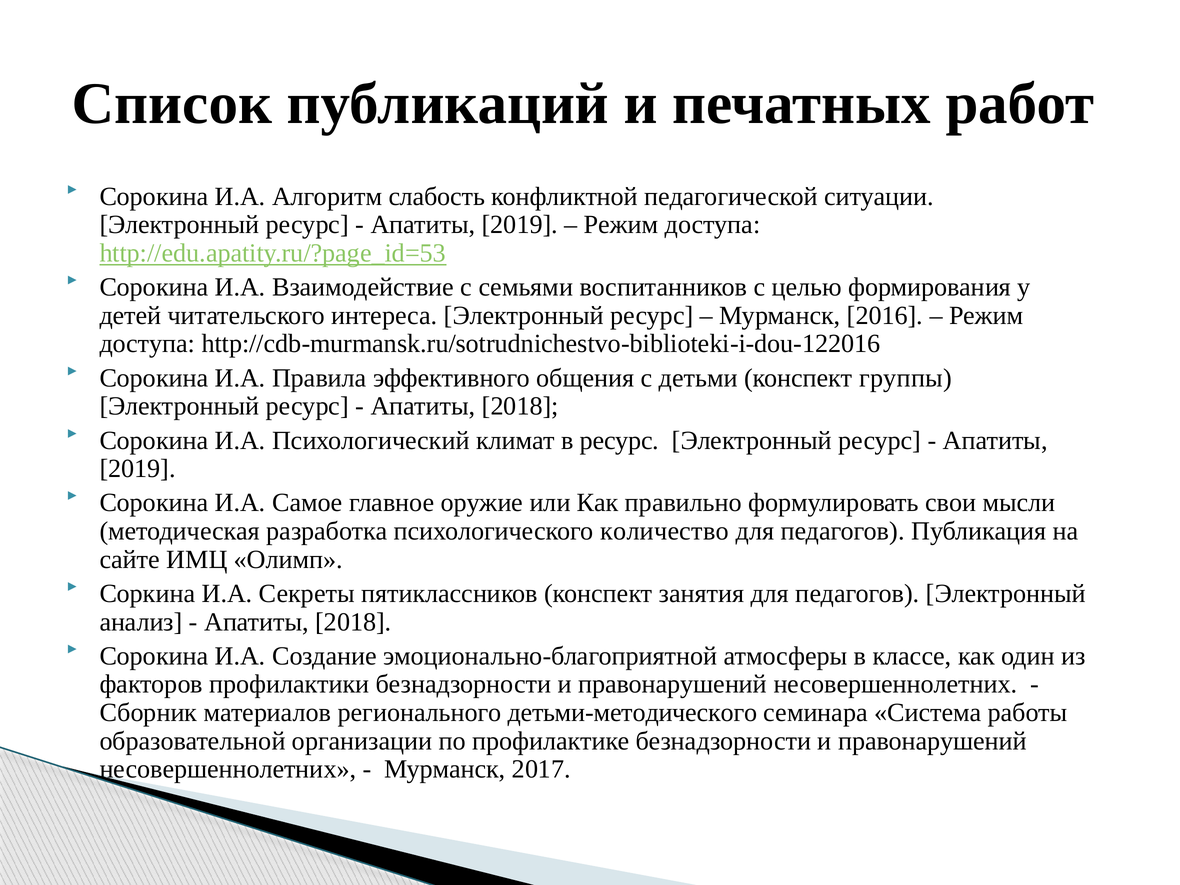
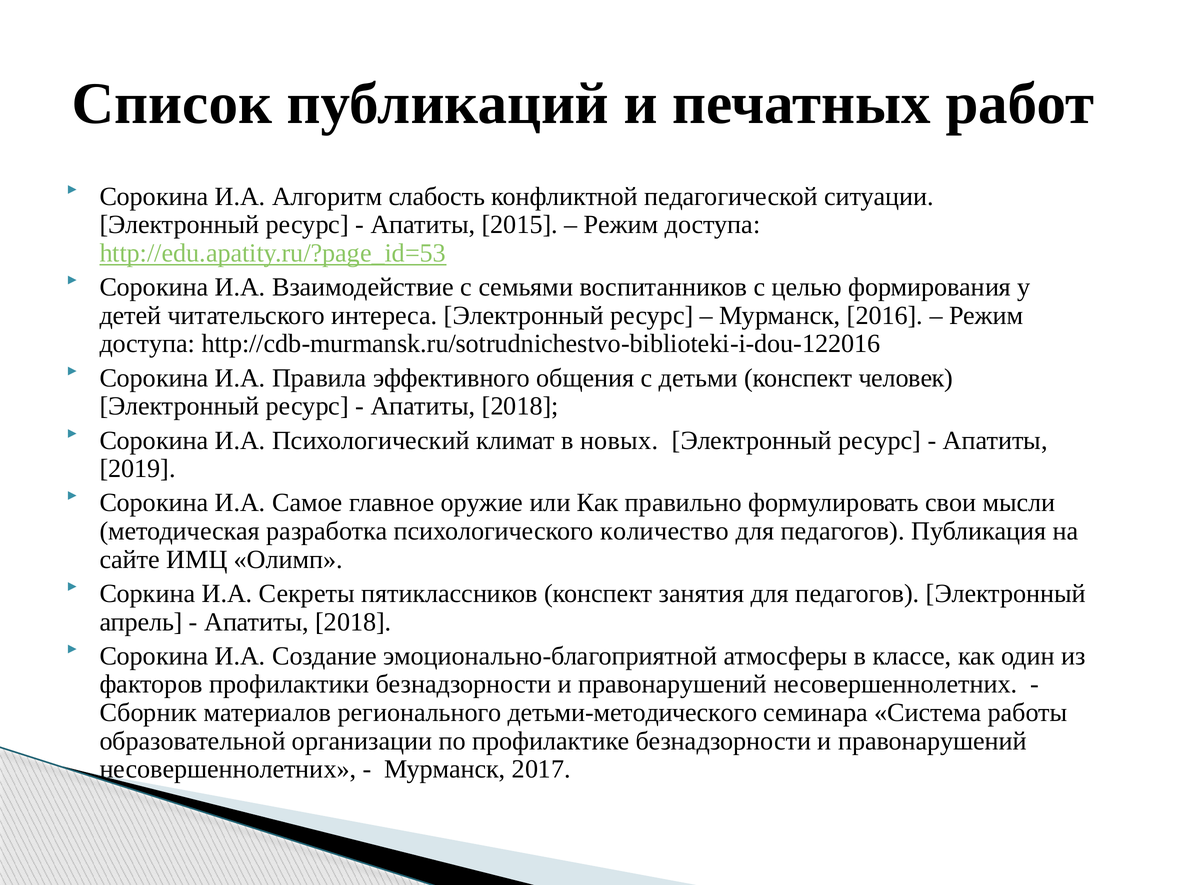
2019: 2019 -> 2015 (520, 225)
группы: группы -> человек (906, 378)
в ресурс: ресурс -> новых (619, 440)
анализ: анализ -> апрель (141, 622)
